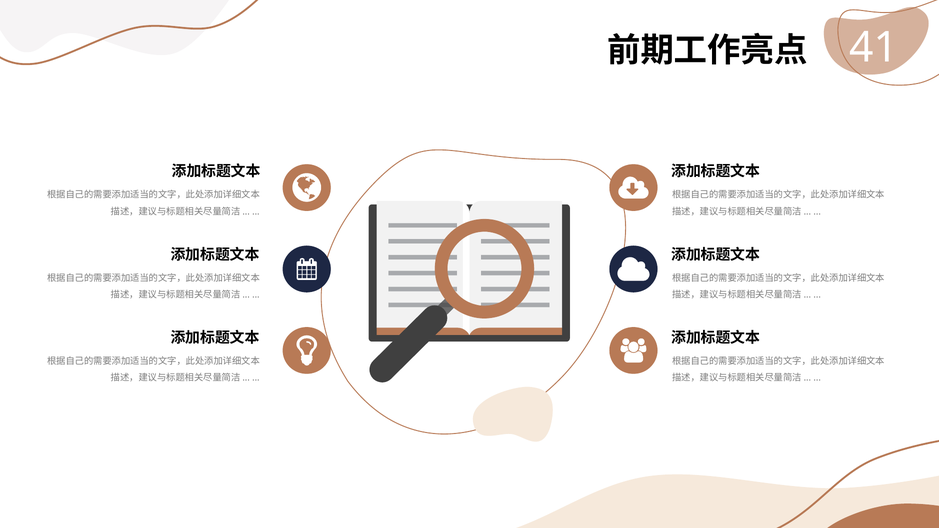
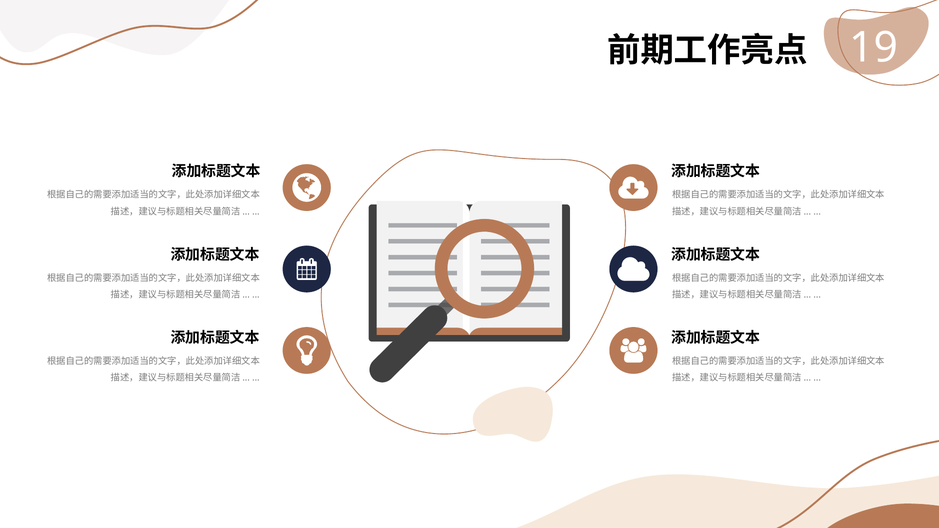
41: 41 -> 19 (874, 48)
